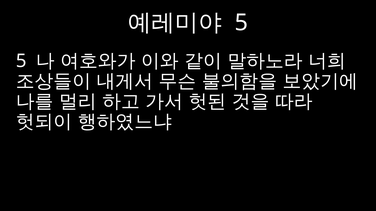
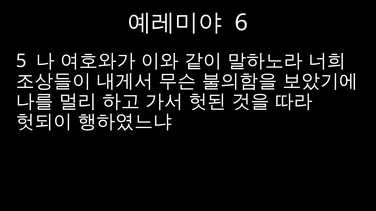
5: 5 -> 6 (241, 23)
